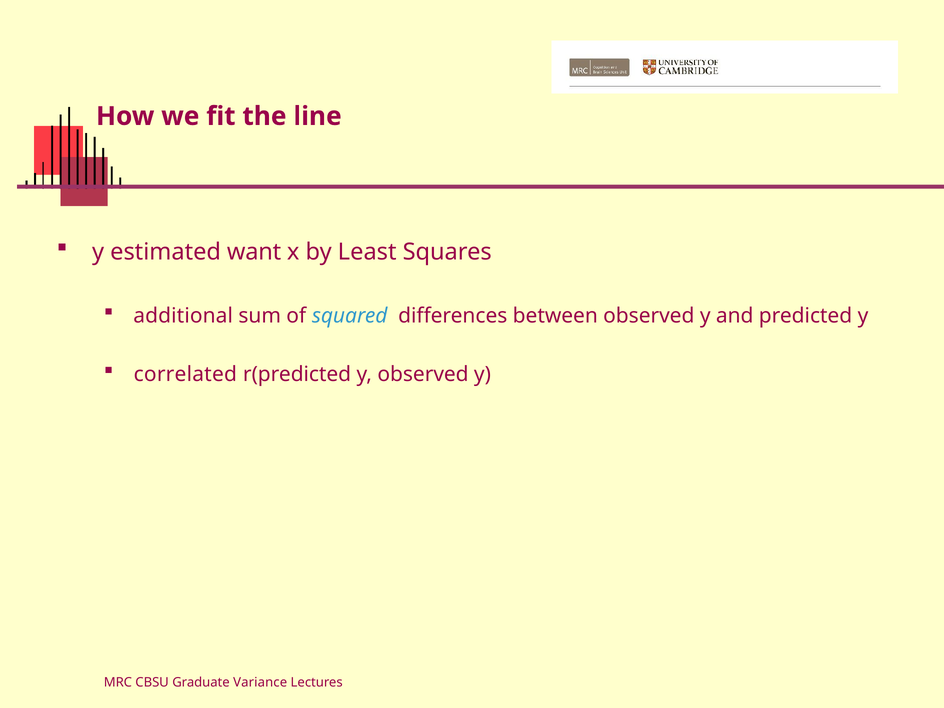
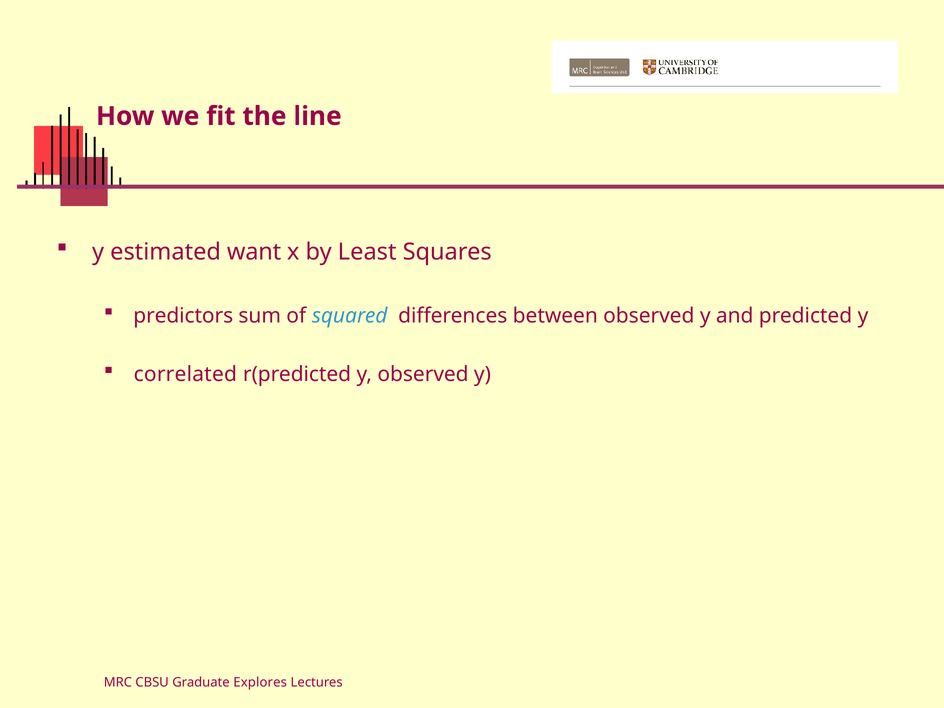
additional: additional -> predictors (183, 316)
Variance: Variance -> Explores (260, 682)
